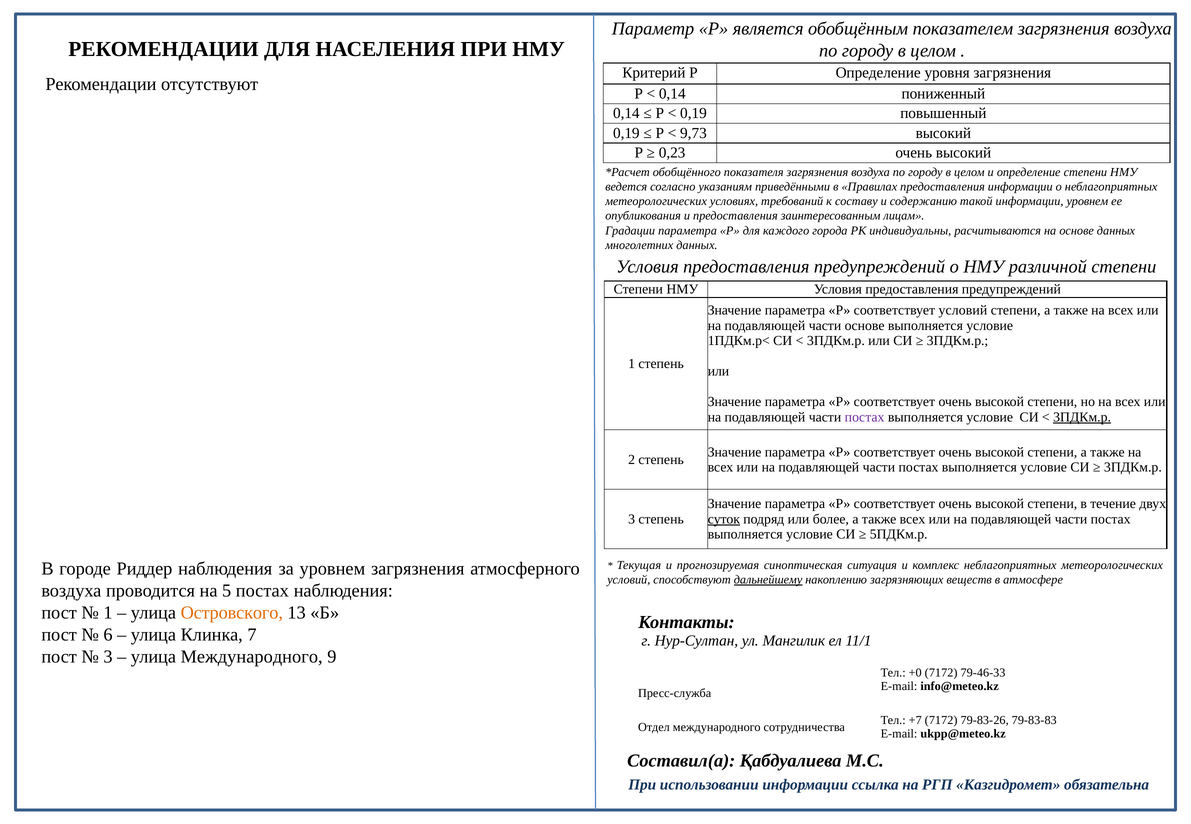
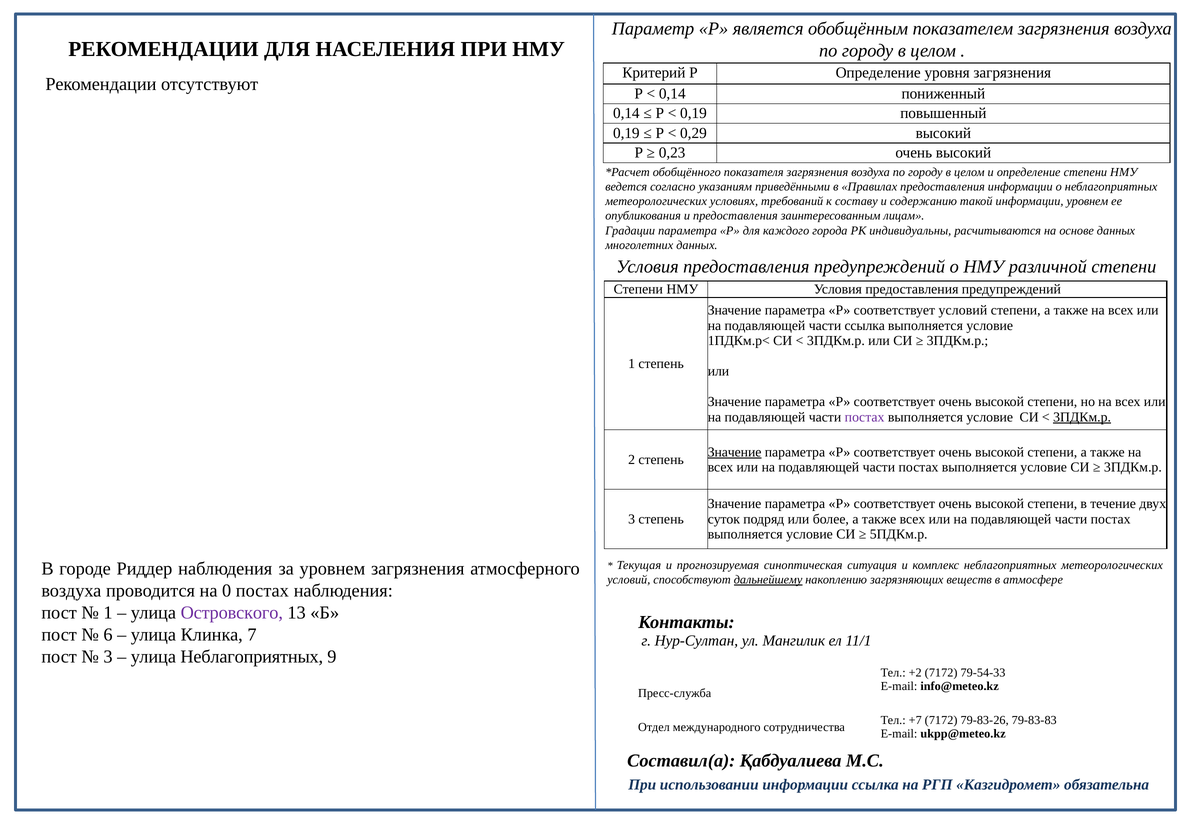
9,73: 9,73 -> 0,29 (693, 133)
части основе: основе -> ссылка (865, 326)
Значение underline: none -> present (735, 452)
суток underline: present -> none (724, 519)
5: 5 -> 0 (227, 591)
Островского colour: orange -> purple (232, 613)
улица Международного: Международного -> Неблагоприятных (252, 657)
+0: +0 -> +2 (915, 673)
79-46-33: 79-46-33 -> 79-54-33 (983, 673)
